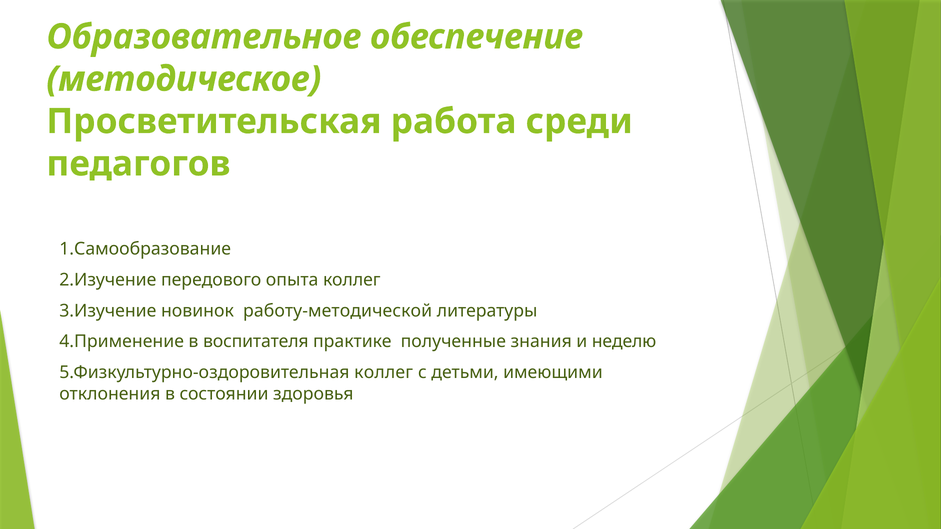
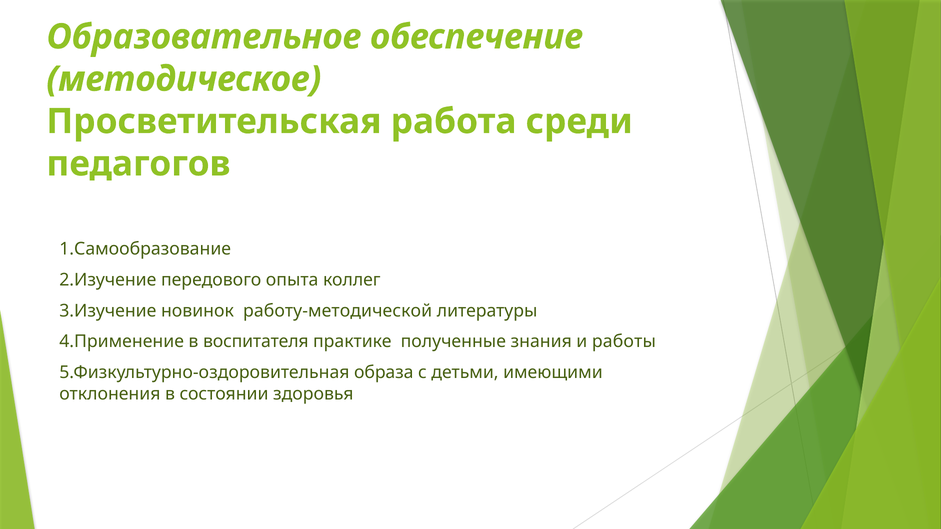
неделю: неделю -> работы (624, 342)
5.Физкультурно-оздоровительная коллег: коллег -> образа (384, 373)
